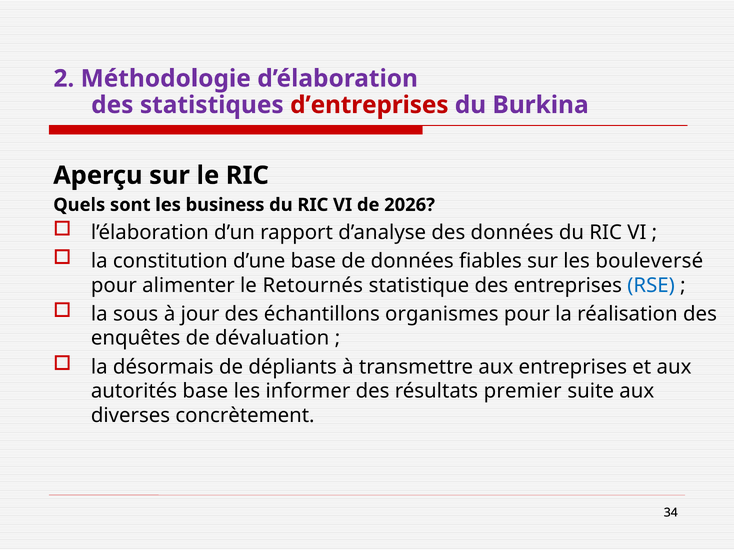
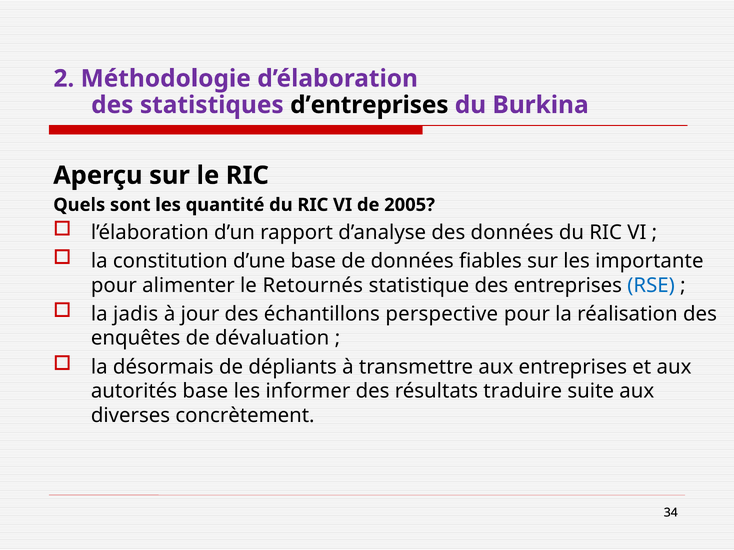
d’entreprises colour: red -> black (369, 105)
business: business -> quantité (225, 205)
2026: 2026 -> 2005 (410, 205)
bouleversé: bouleversé -> importante (649, 261)
sous: sous -> jadis (136, 314)
organismes: organismes -> perspective (442, 314)
premier: premier -> traduire (523, 392)
